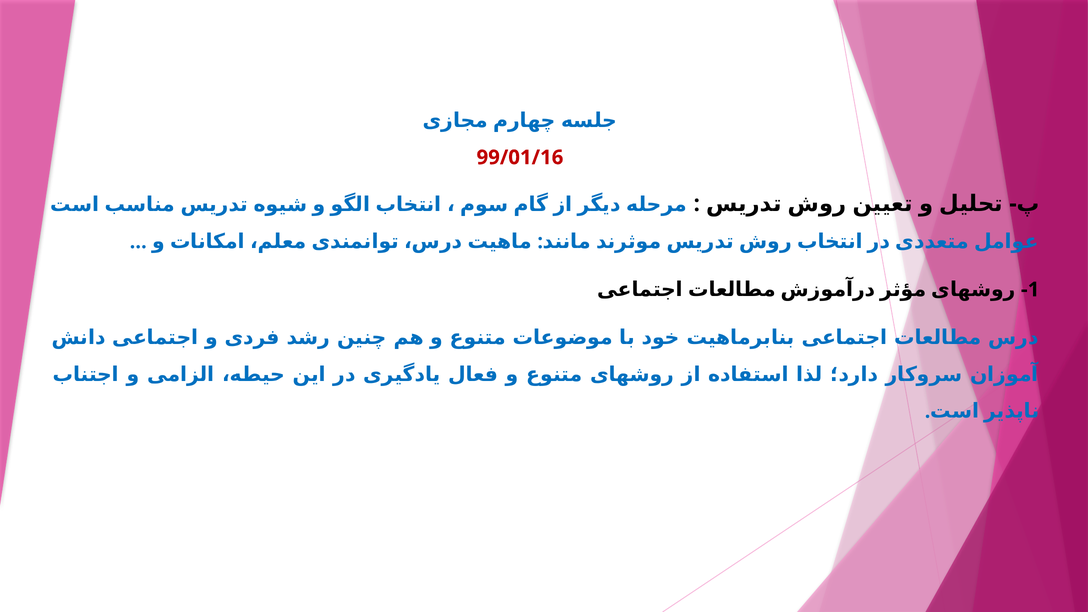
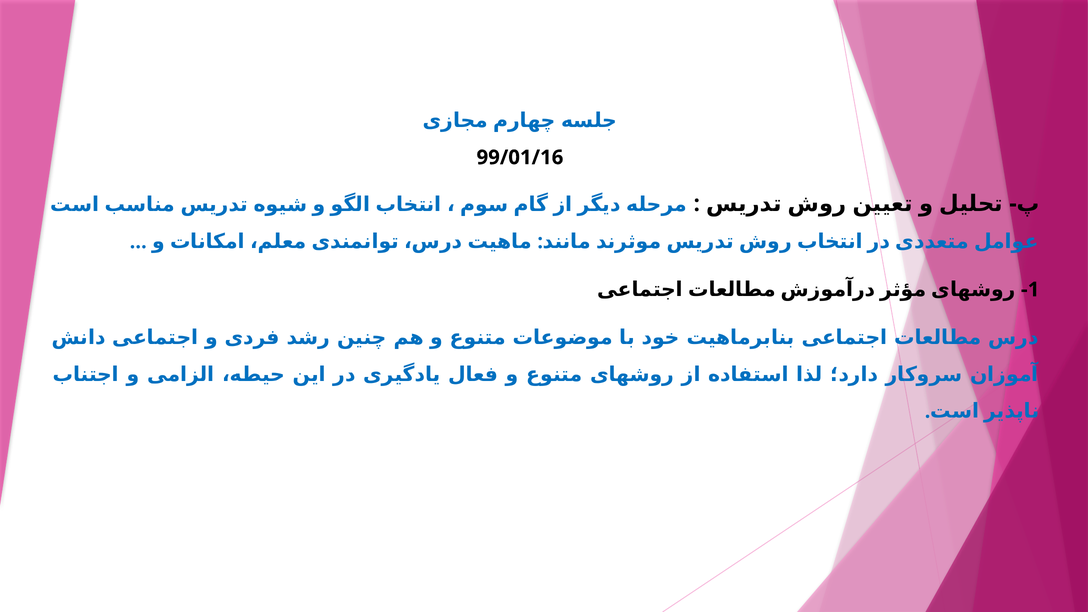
99/01/16 colour: red -> black (520, 157)
